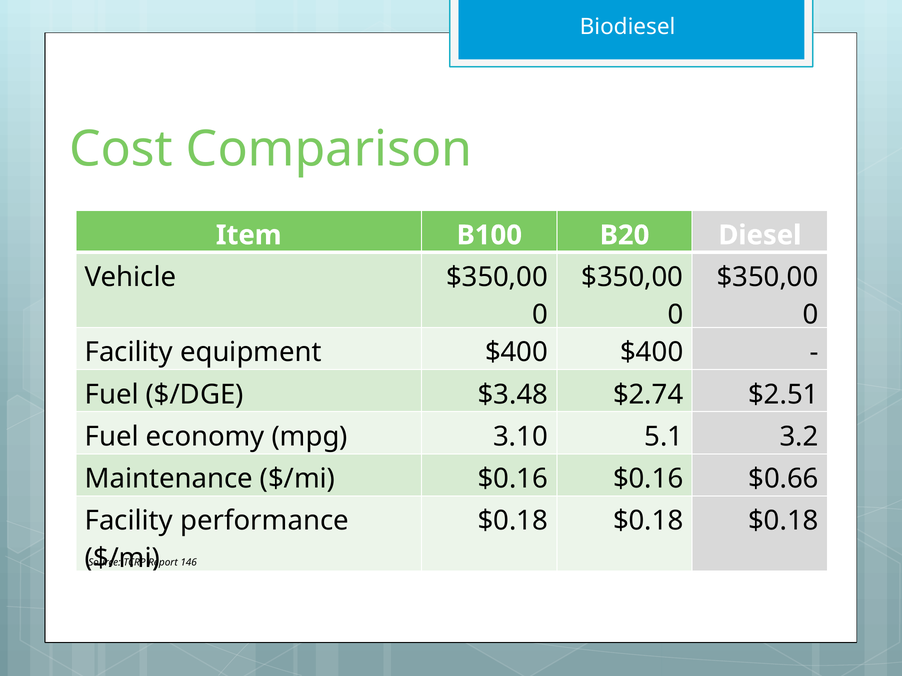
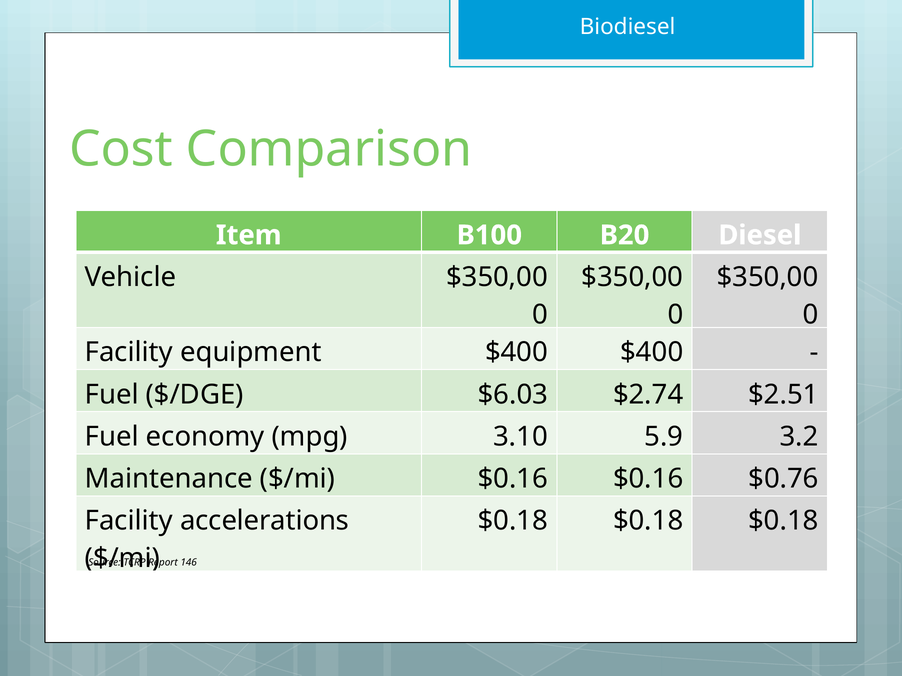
$3.48: $3.48 -> $6.03 (513, 395)
5.1: 5.1 -> 5.9 (664, 437)
$0.66: $0.66 -> $0.76 (783, 479)
performance: performance -> accelerations (265, 521)
